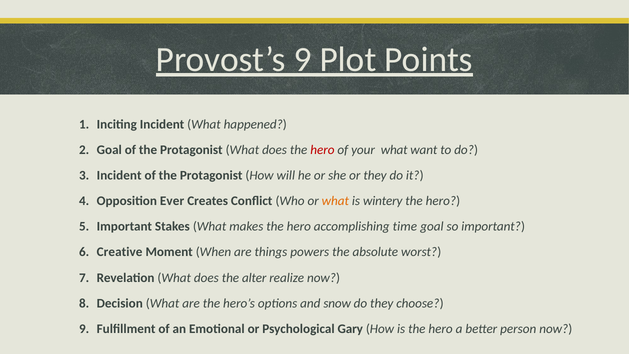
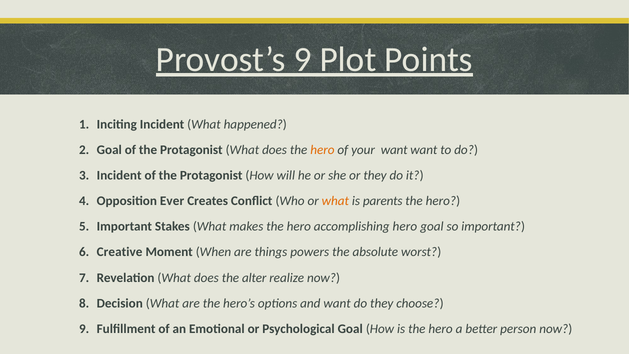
hero colour: red -> orange (322, 150)
your what: what -> want (394, 150)
wintery: wintery -> parents (383, 201)
accomplishing time: time -> hero (405, 226)
and snow: snow -> want (337, 303)
Psychological Gary: Gary -> Goal (350, 329)
